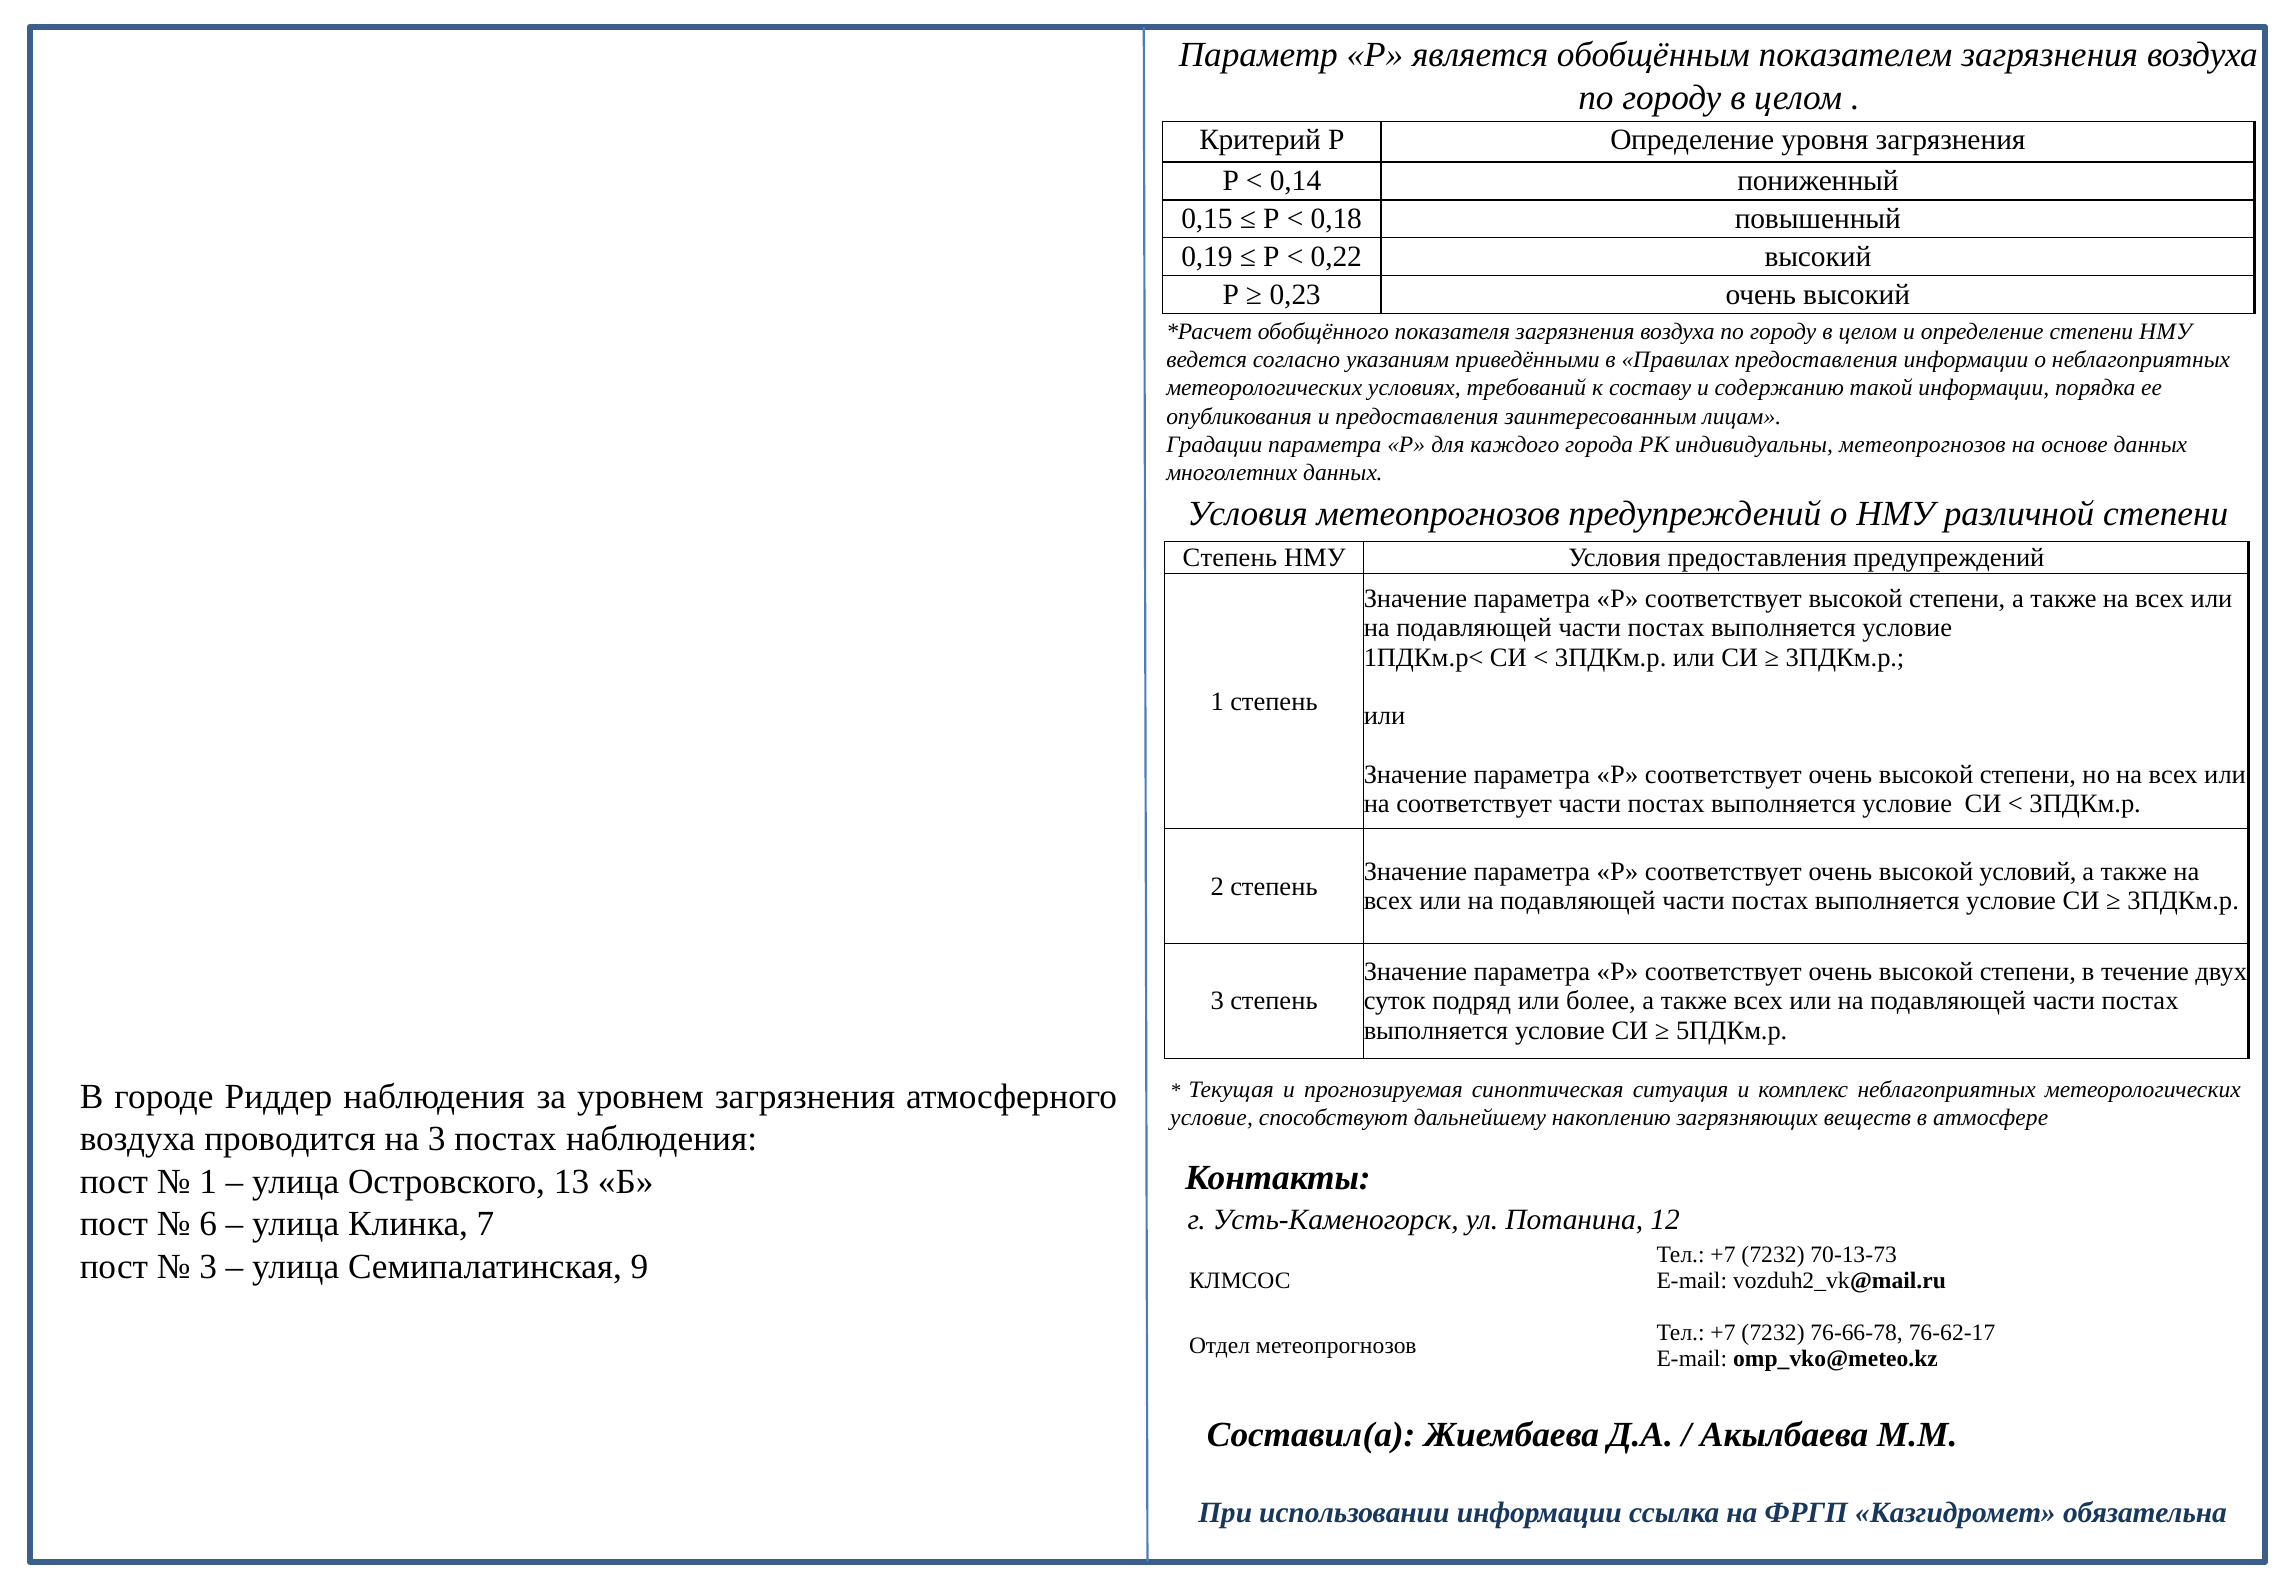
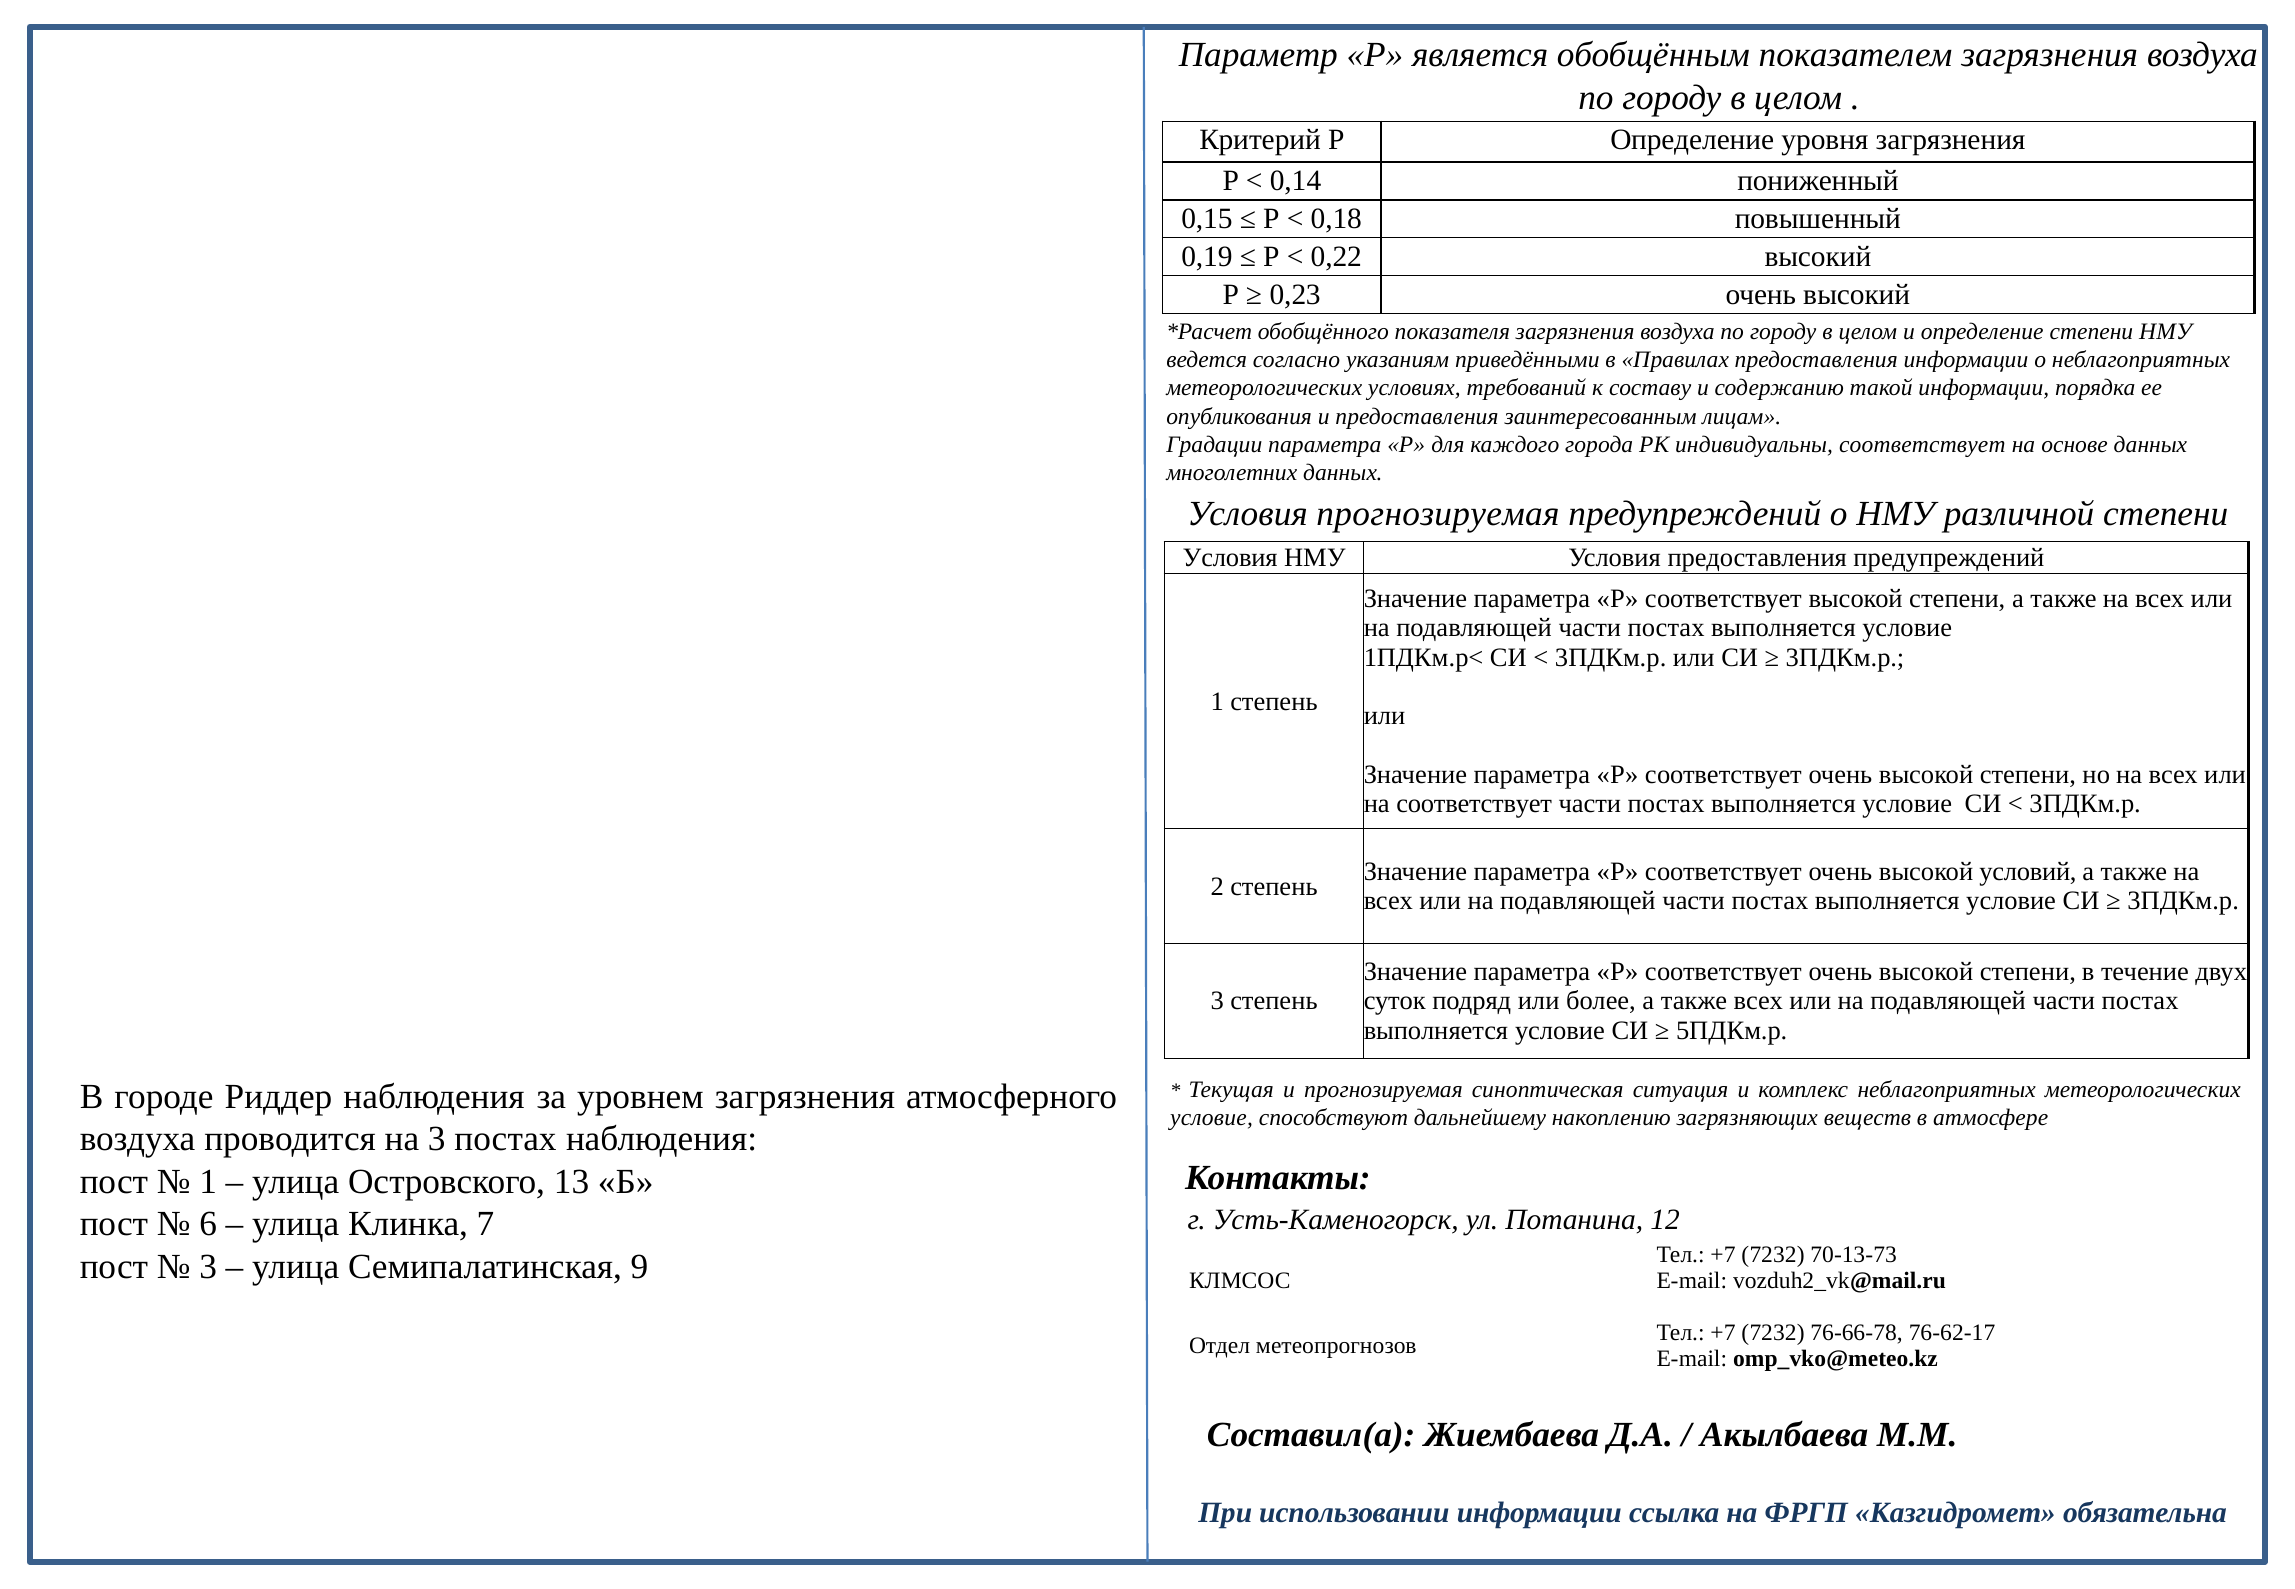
индивидуальны метеопрогнозов: метеопрогнозов -> соответствует (1922, 444)
Условия метеопрогнозов: метеопрогнозов -> прогнозируемая (1438, 514)
Степень: Степень -> Условия (1230, 558)
